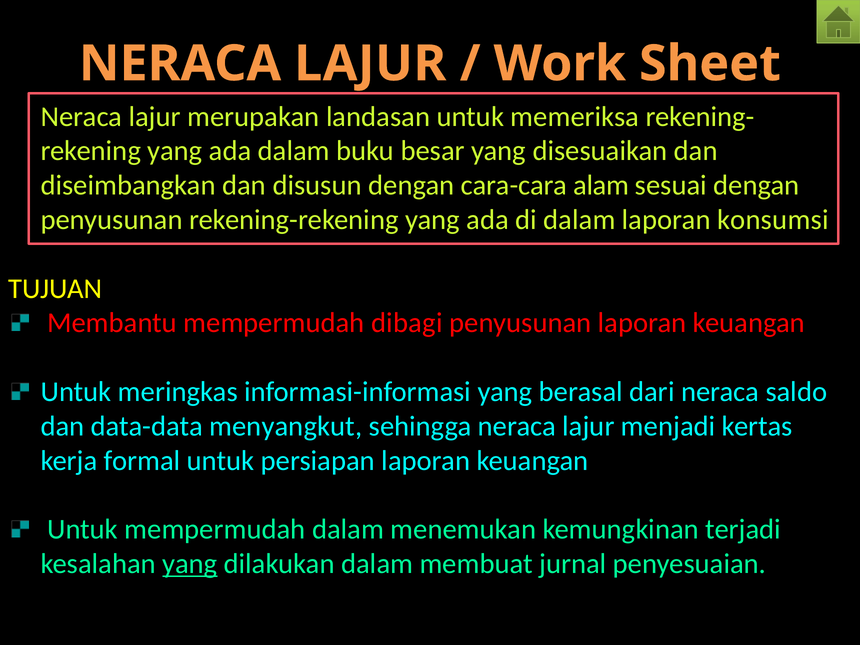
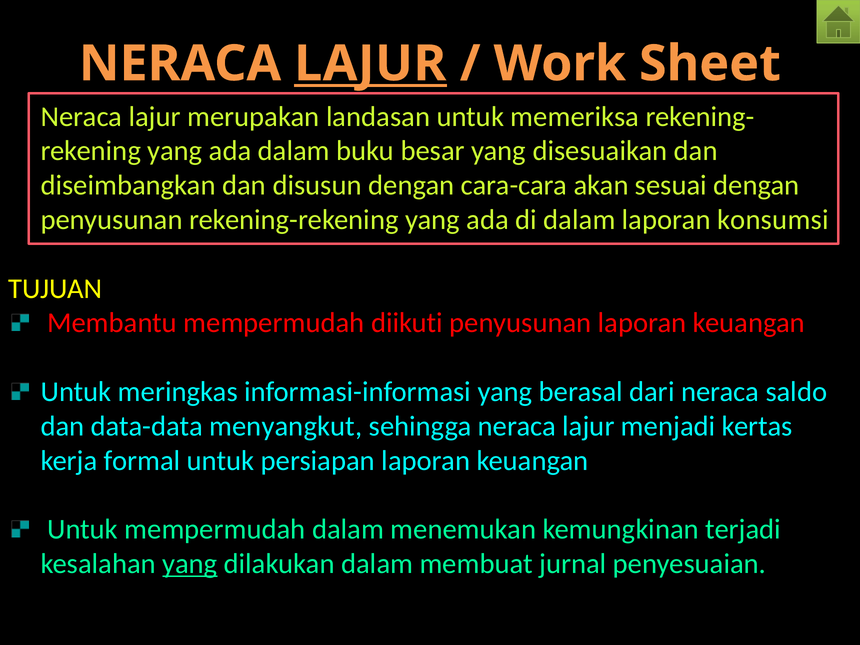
LAJUR underline: none -> present (370, 64)
alam: alam -> akan (601, 185)
dibagi: dibagi -> diikuti (407, 323)
